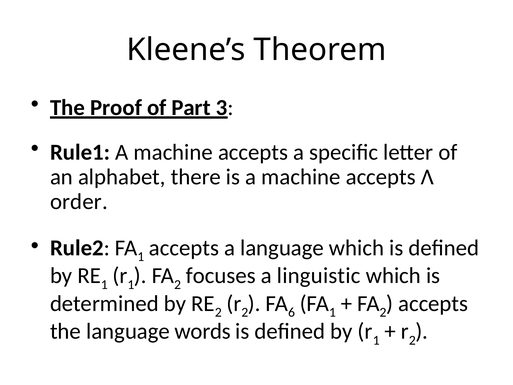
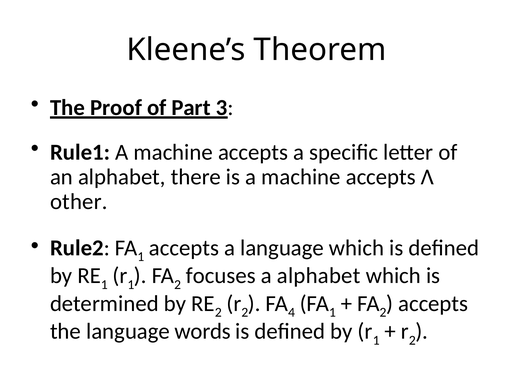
order: order -> other (79, 201)
a linguistic: linguistic -> alphabet (319, 276)
6: 6 -> 4 (292, 312)
